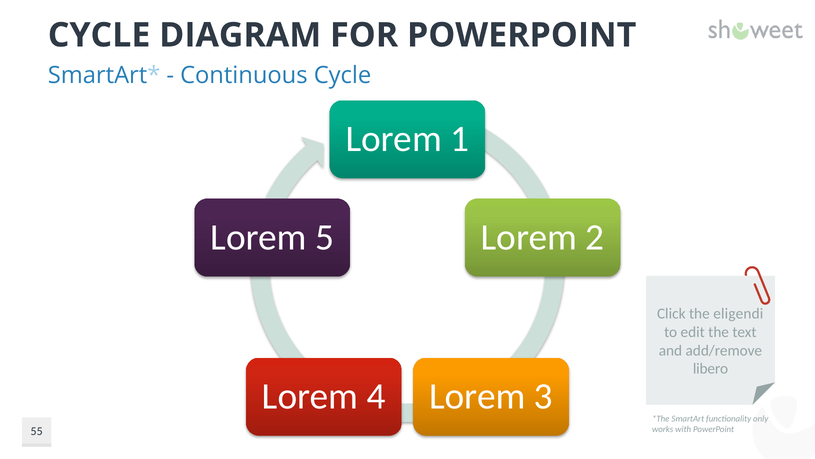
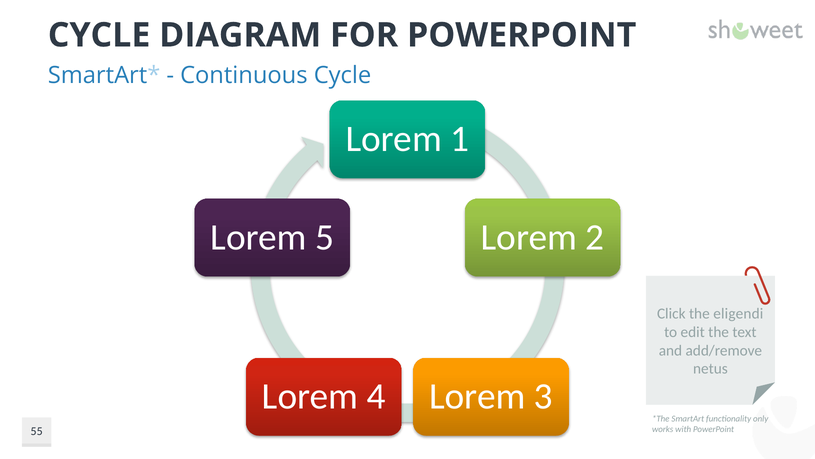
libero: libero -> netus (710, 368)
